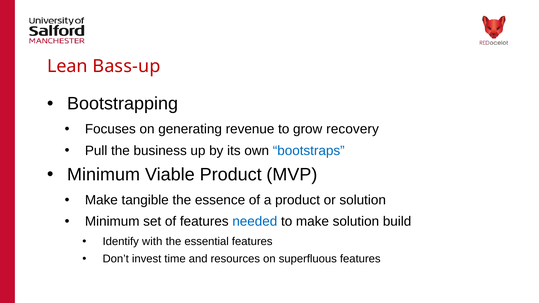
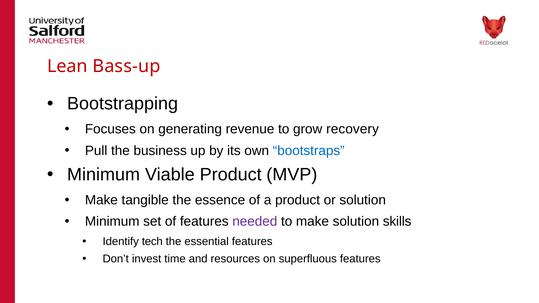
needed colour: blue -> purple (255, 222)
build: build -> skills (397, 222)
with: with -> tech (152, 242)
